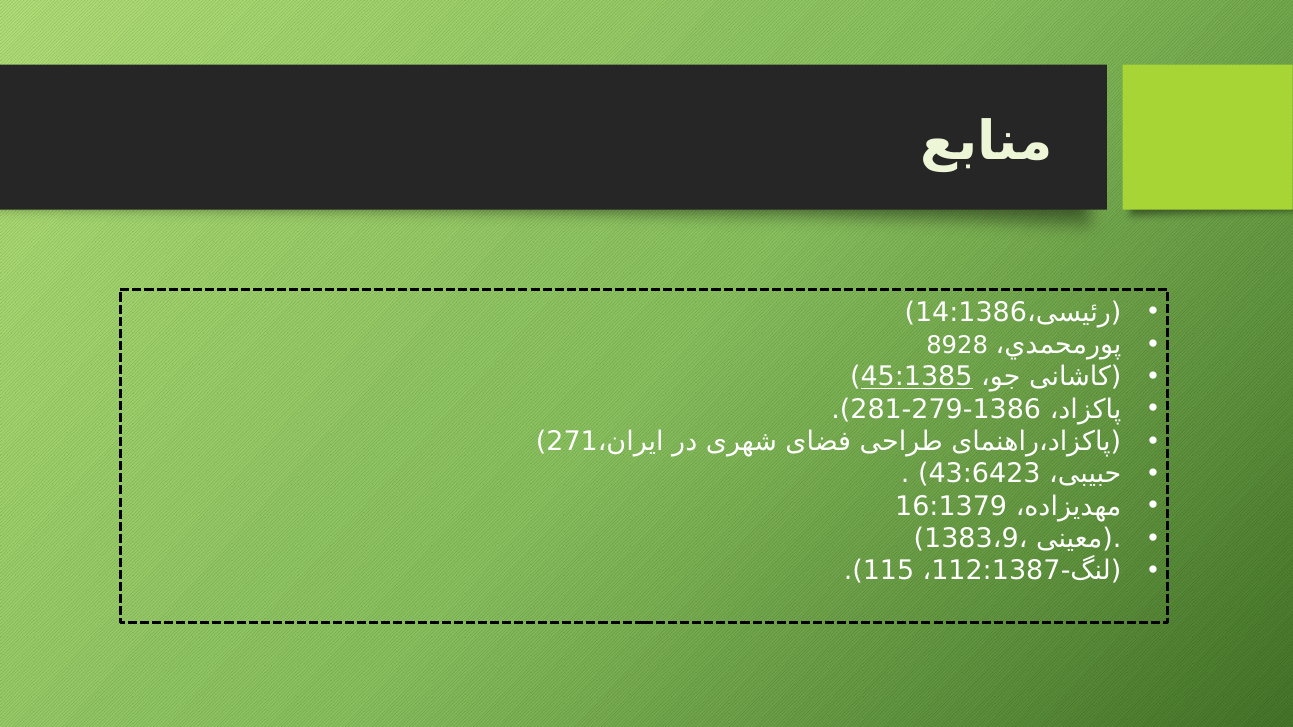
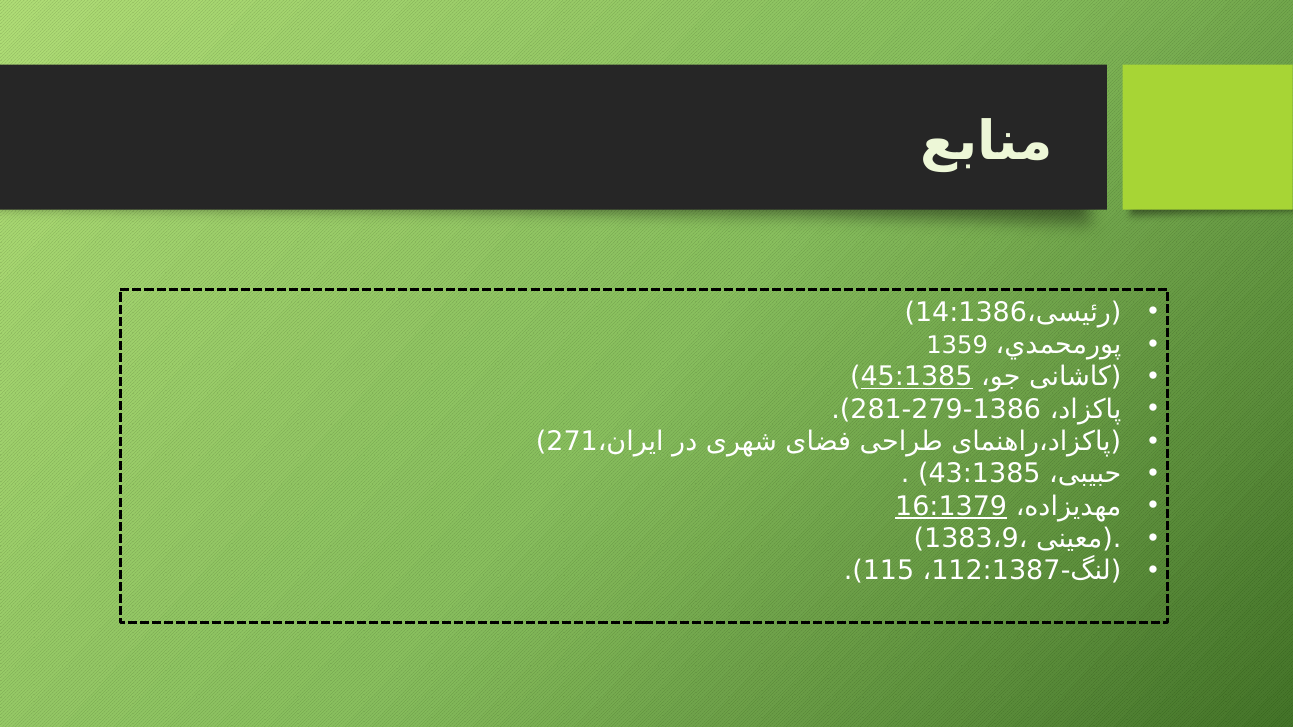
8928: 8928 -> 1359 (957, 346)
43:6423: 43:6423 -> 43:1385 (985, 474)
16:1379 underline: none -> present (951, 507)
